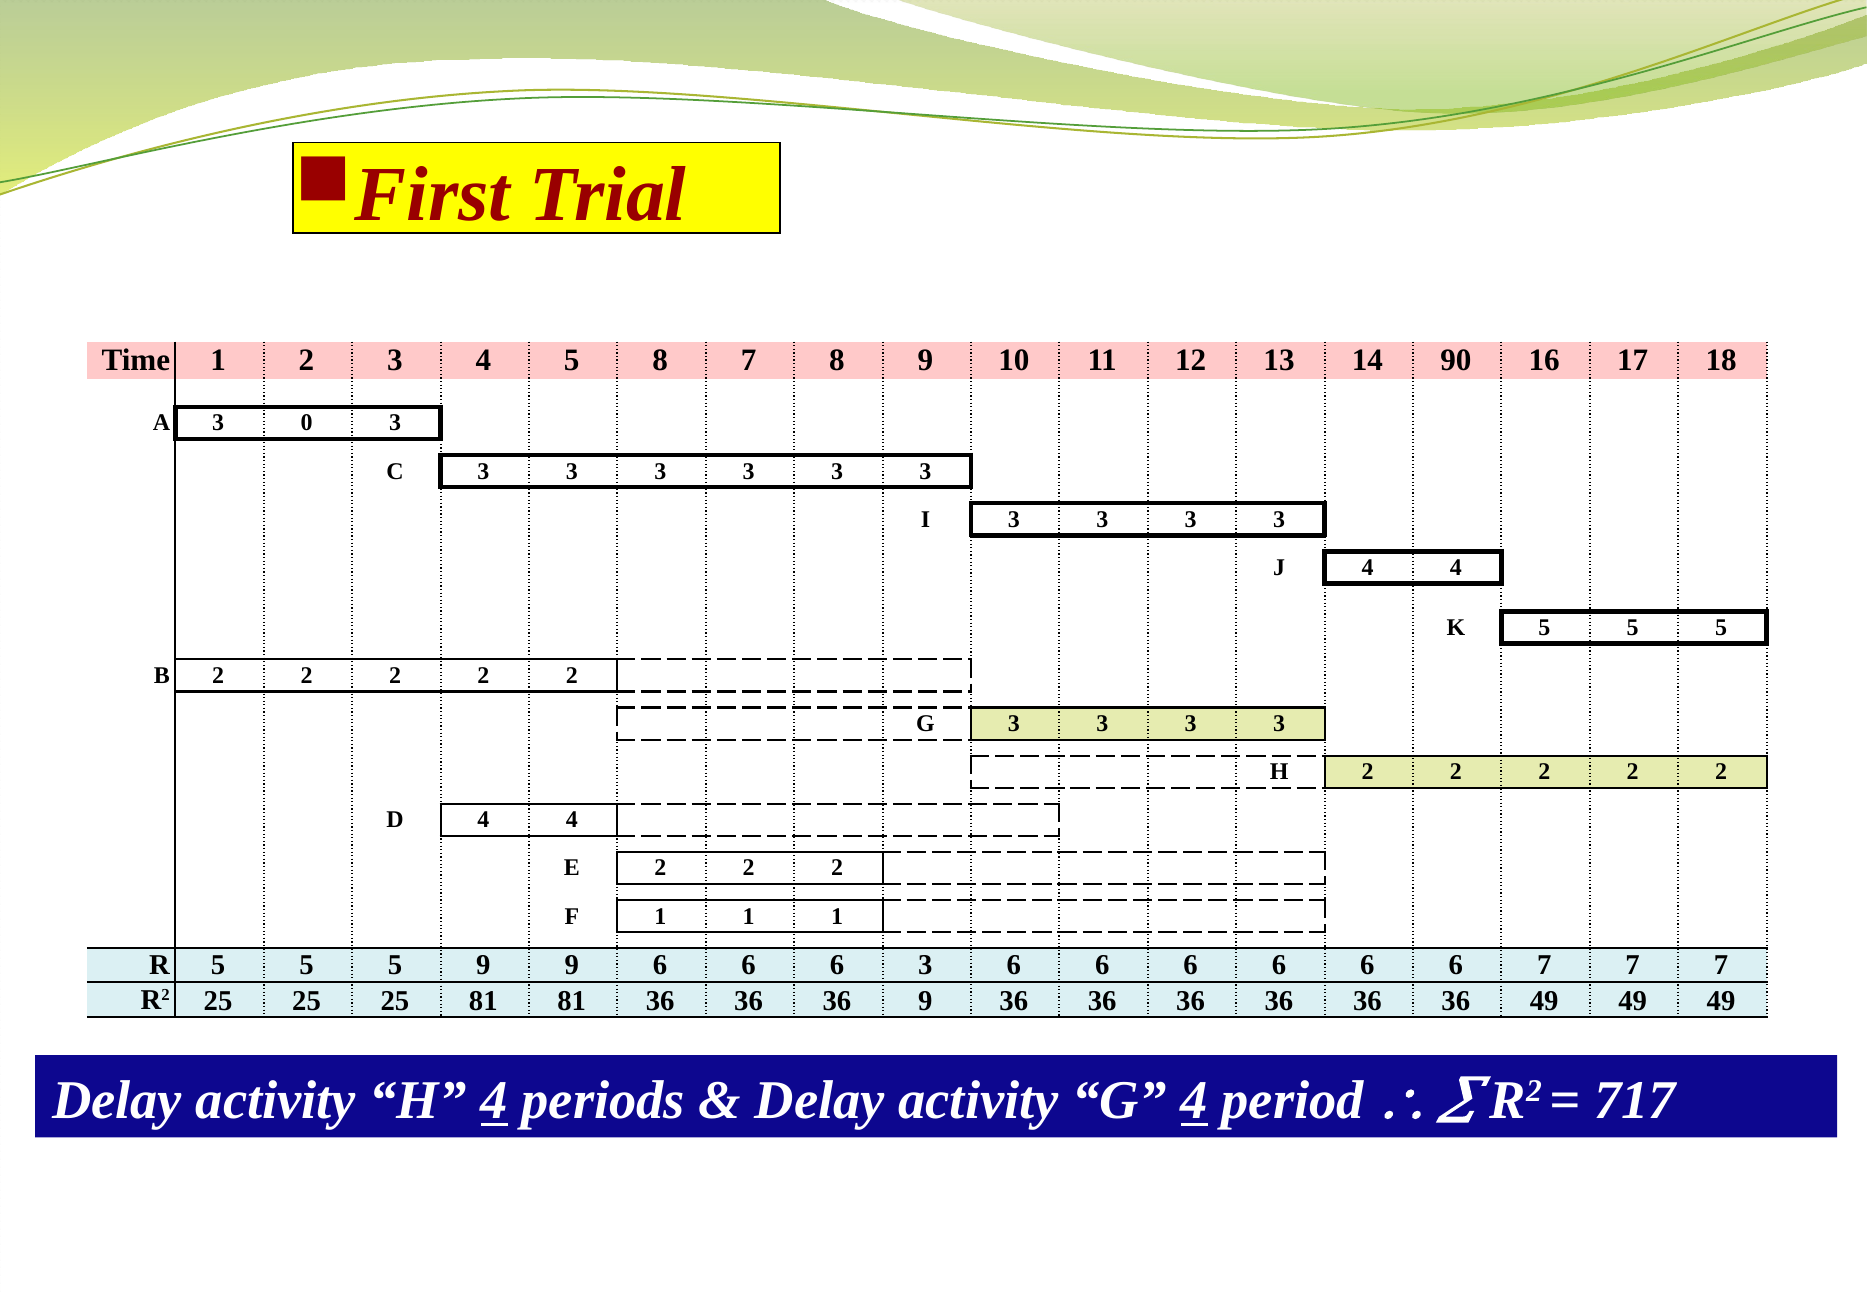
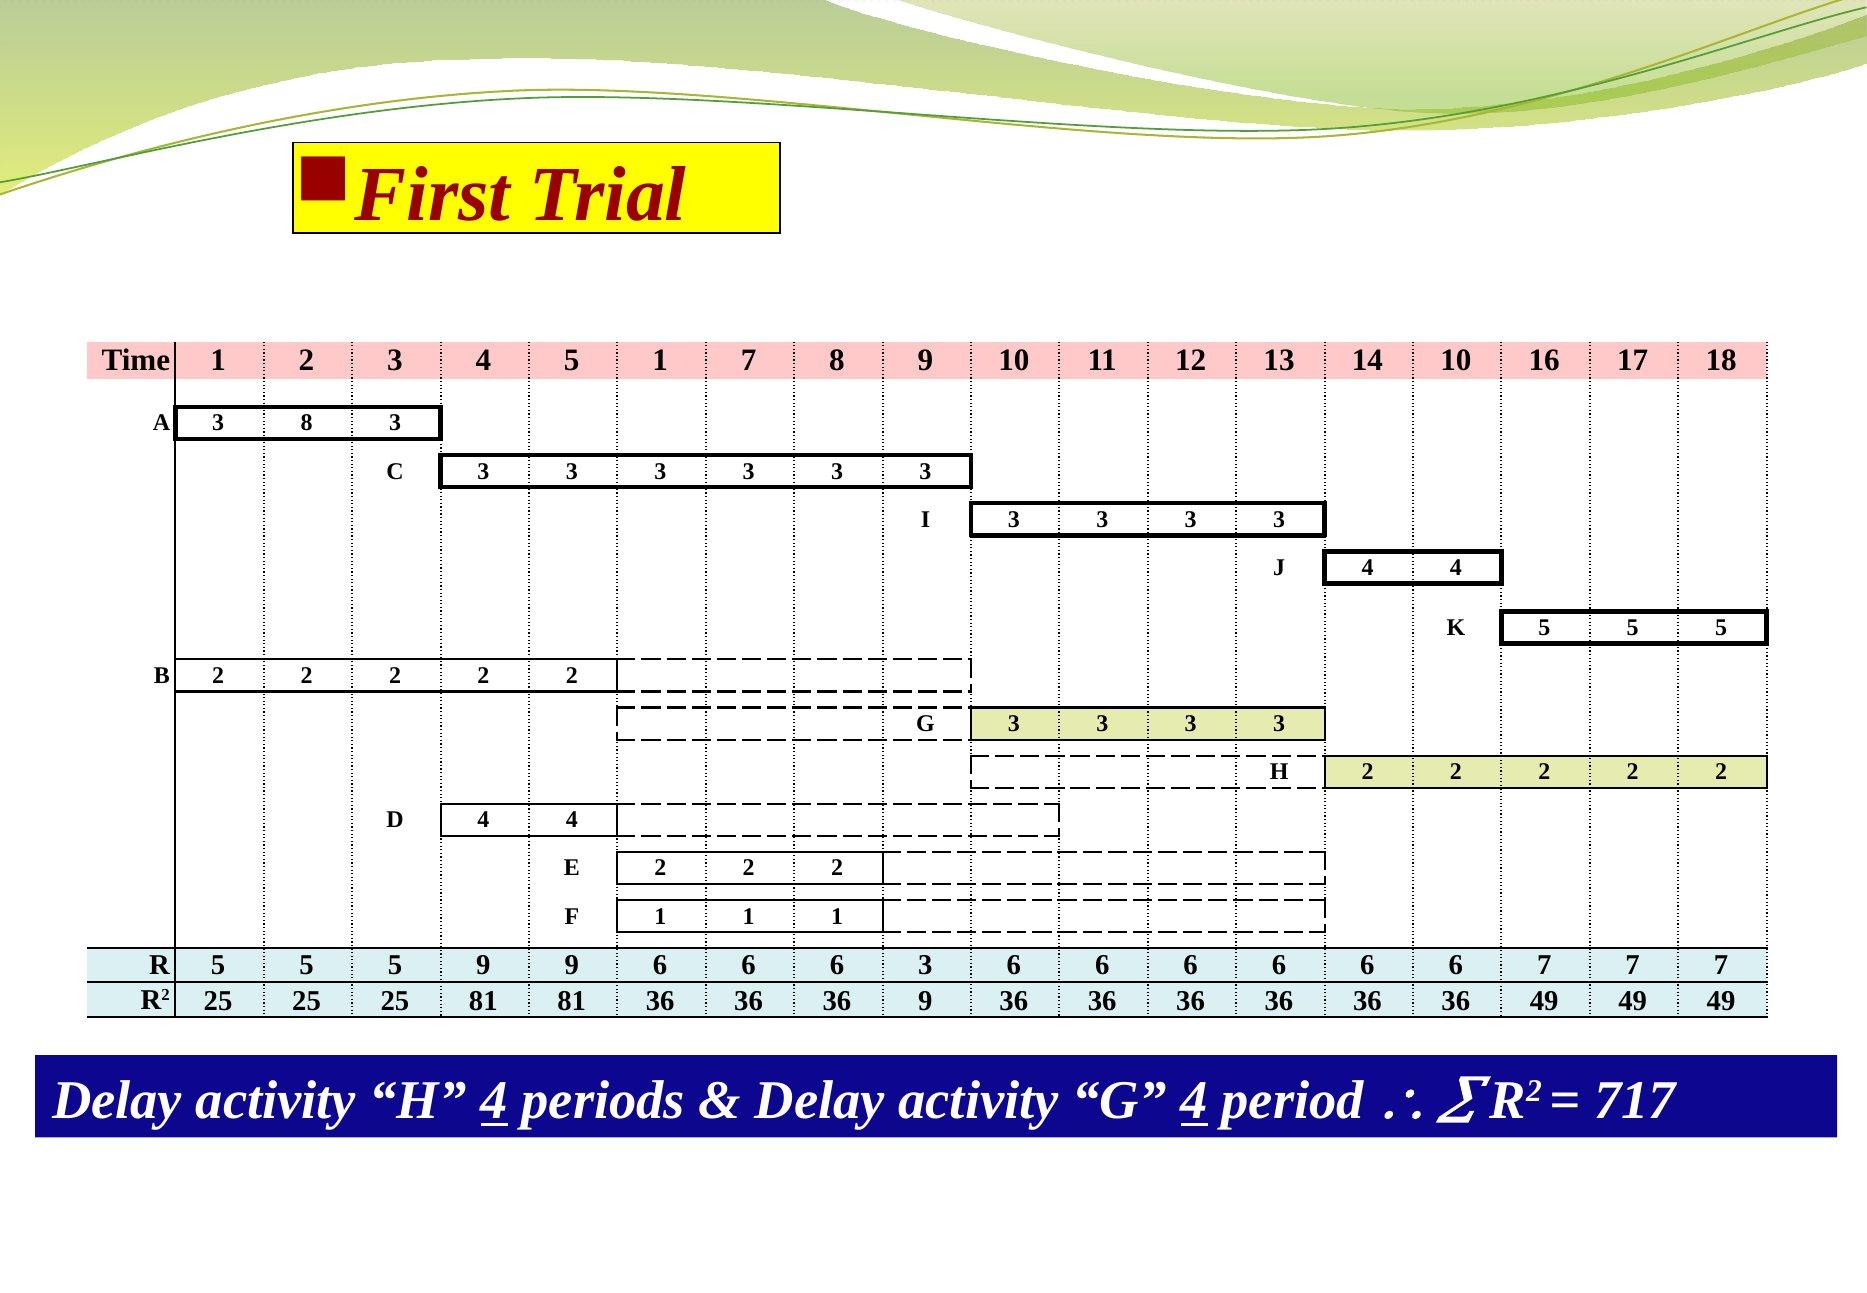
5 8: 8 -> 1 (660, 360)
14 90: 90 -> 10 (1456, 360)
3 0: 0 -> 8 (307, 423)
